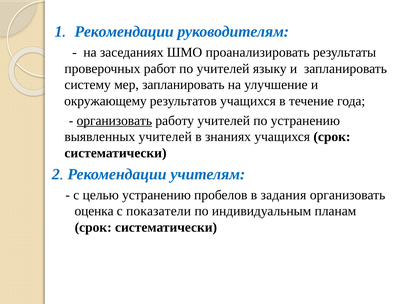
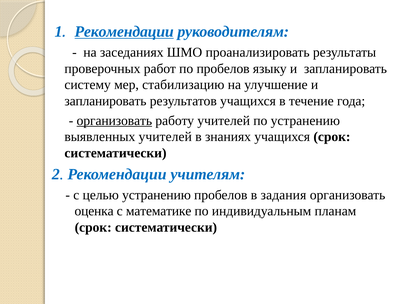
Рекомендации underline: none -> present (124, 32)
по учителей: учителей -> пробелов (223, 69)
мер запланировать: запланировать -> стабилизацию (183, 85)
окружающему: окружающему -> запланировать (105, 101)
показатели: показатели -> математике (159, 211)
